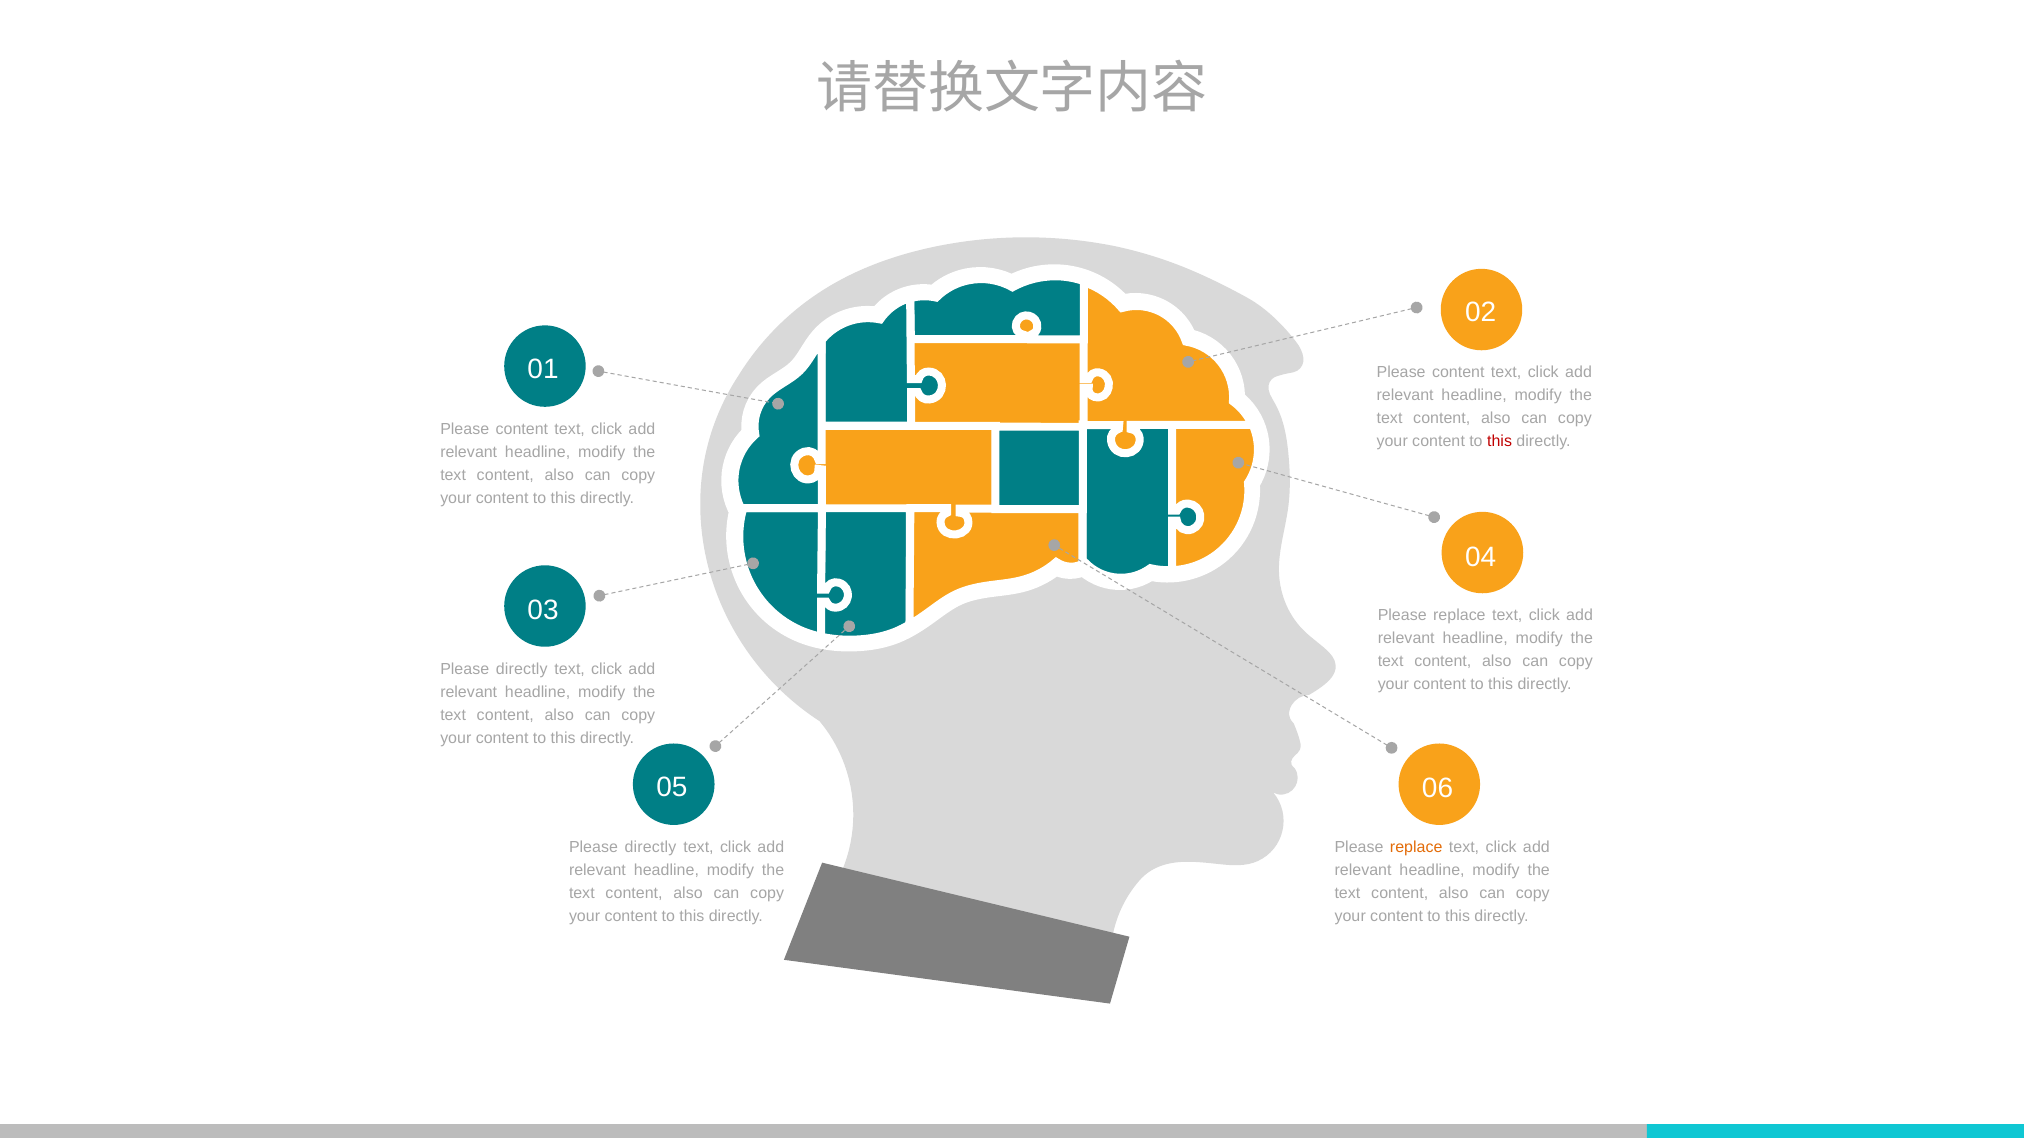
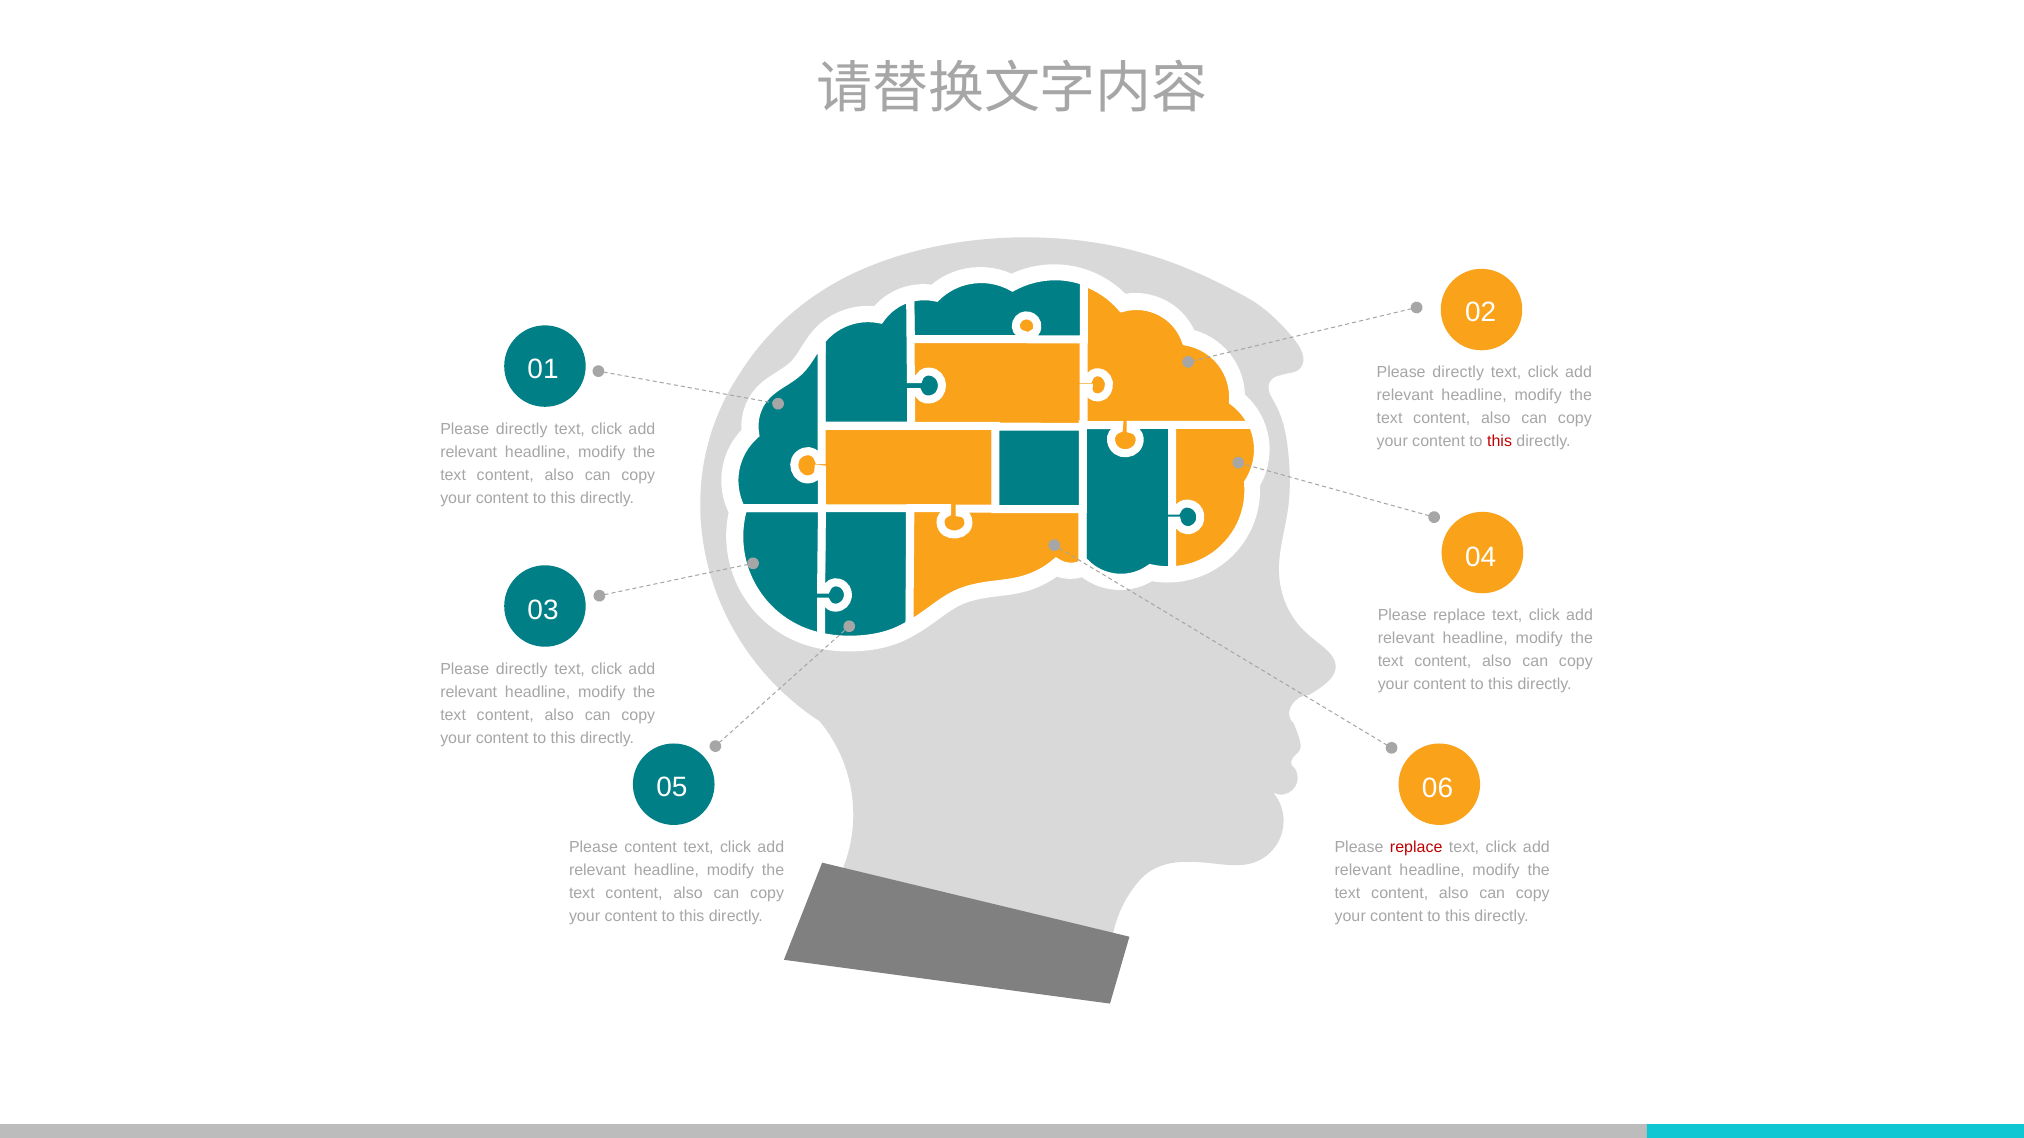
content: content -> directly (1458, 373)
content: content -> directly (522, 429)
directly: directly -> content (651, 848)
replace colour: orange -> red (1416, 848)
